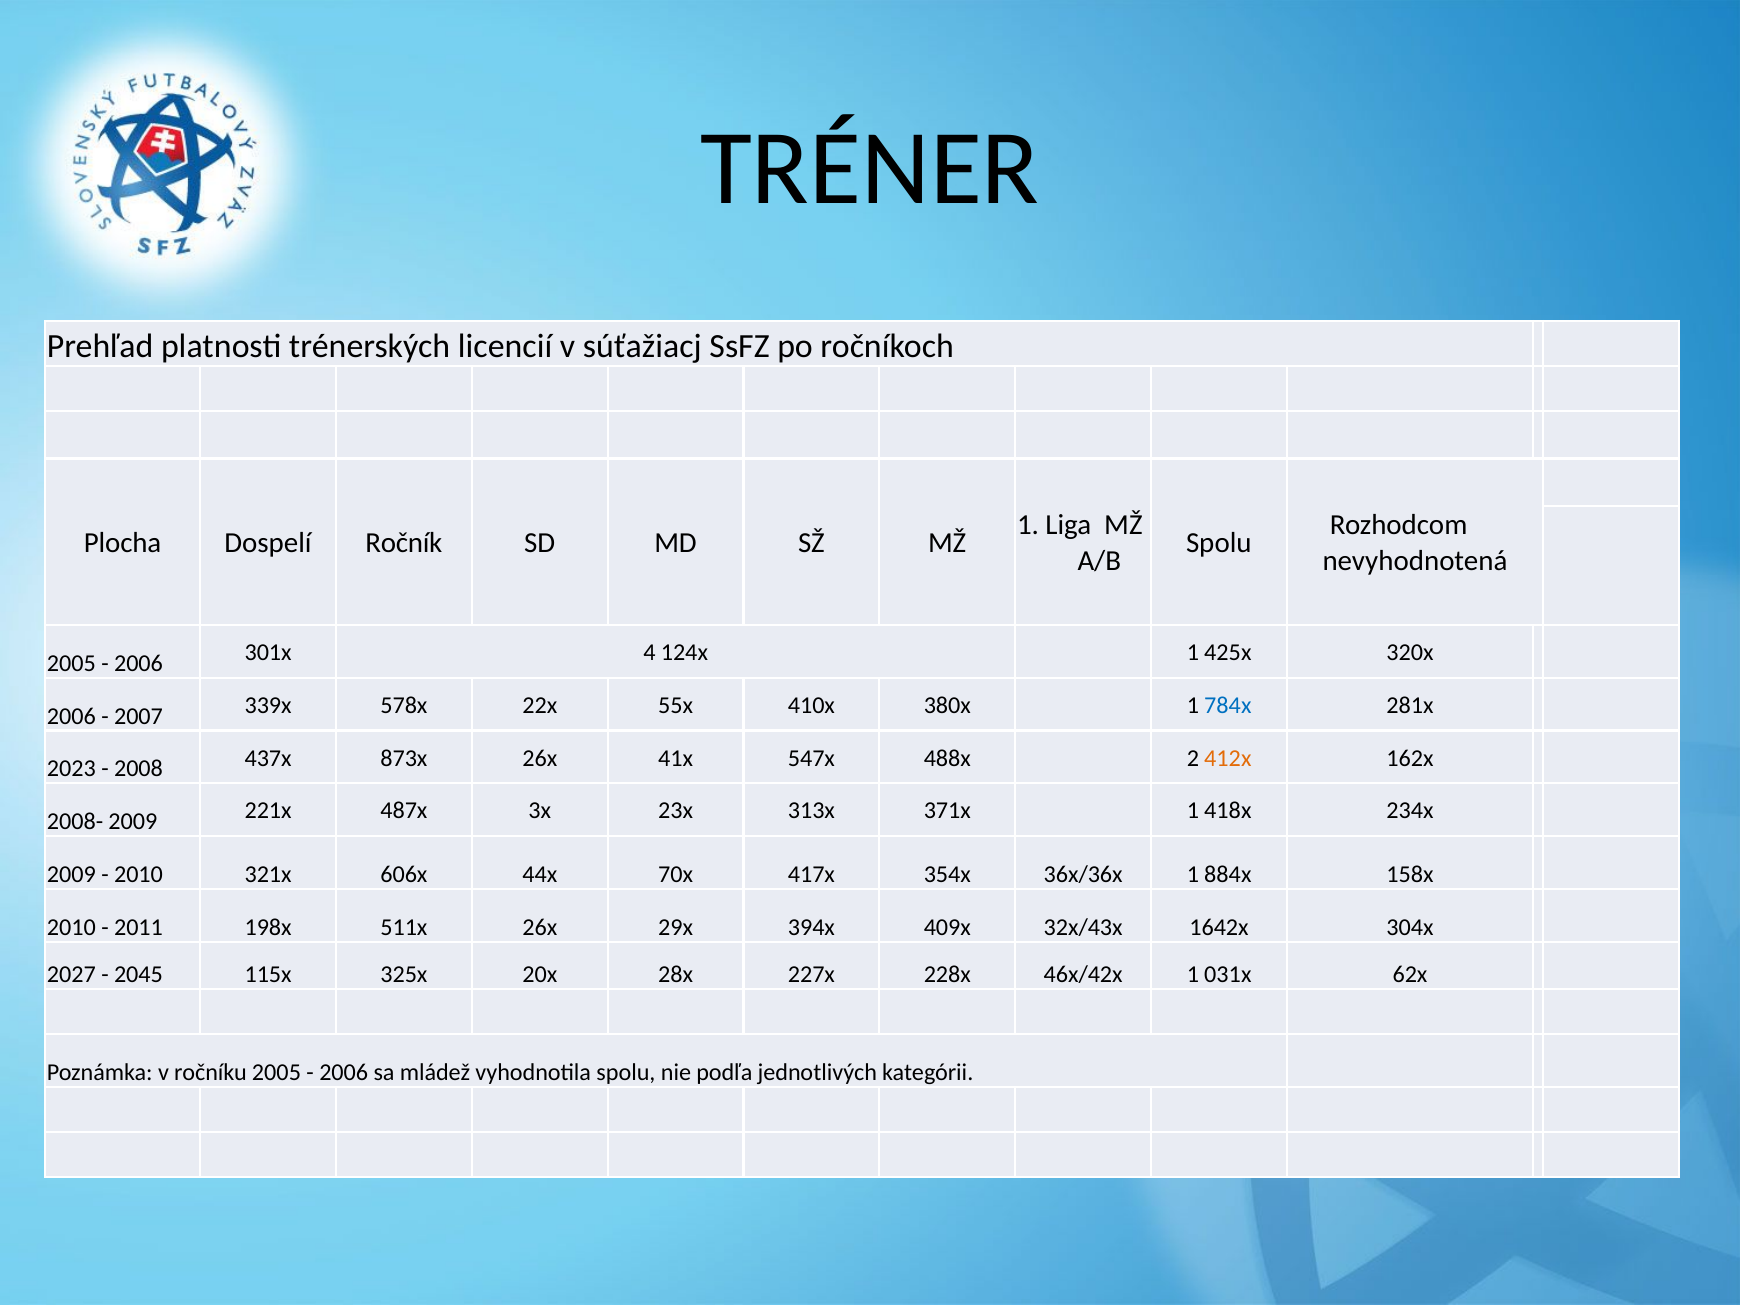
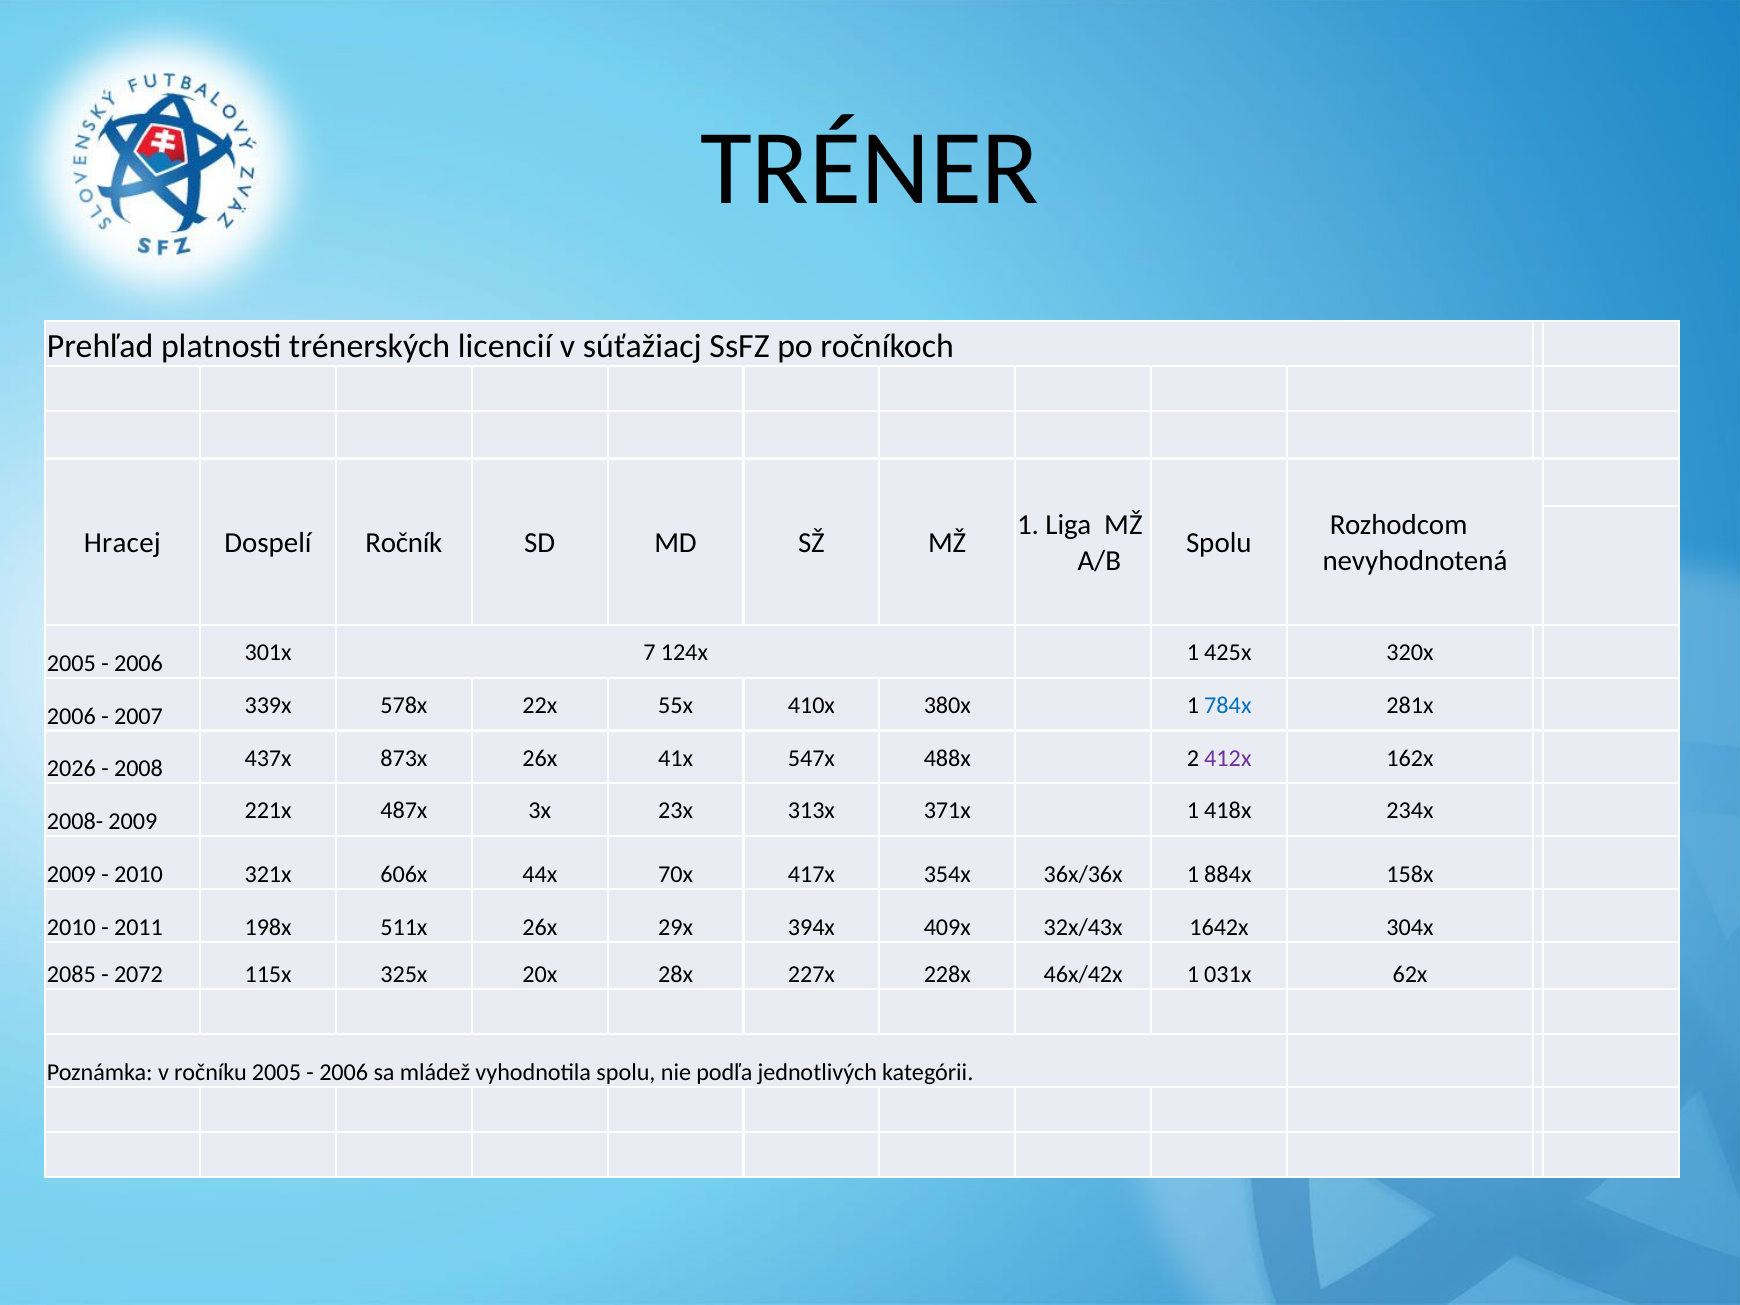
Plocha: Plocha -> Hracej (122, 543)
4: 4 -> 7 (650, 652)
2023: 2023 -> 2026 (71, 769)
412x colour: orange -> purple (1228, 758)
2027: 2027 -> 2085 (71, 975)
2045: 2045 -> 2072 (138, 975)
